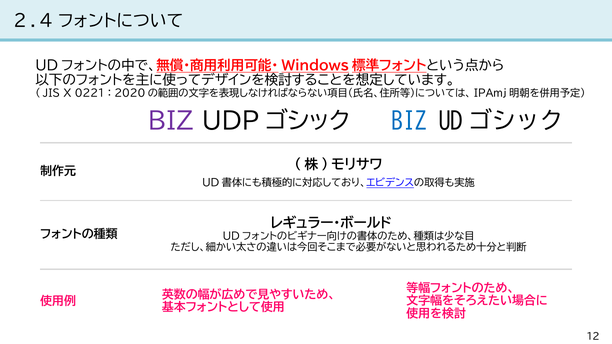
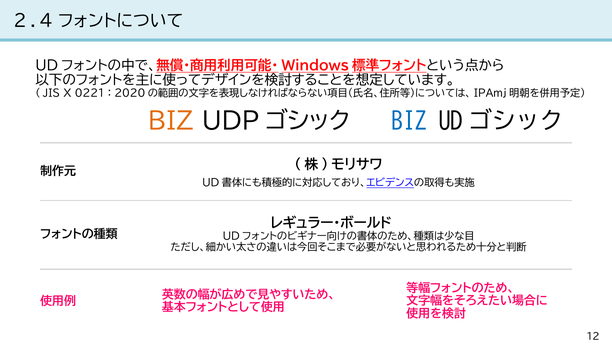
BIZ colour: purple -> orange (171, 121)
